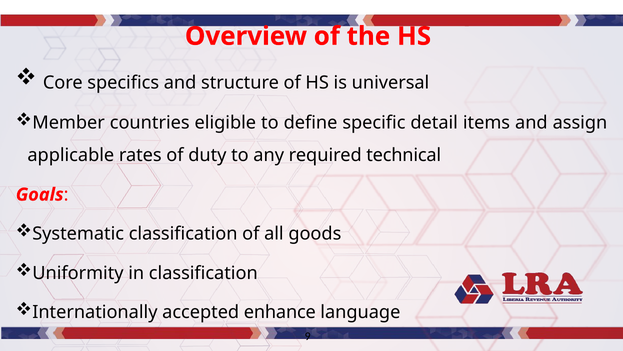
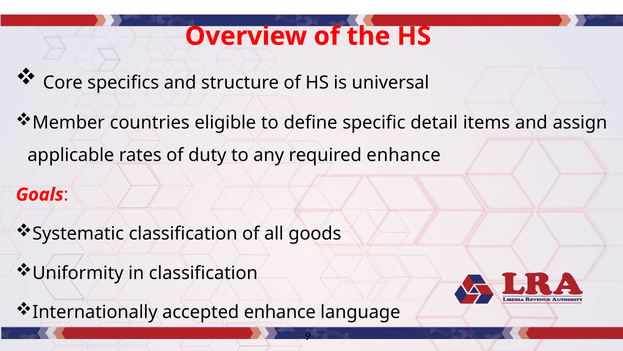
required technical: technical -> enhance (404, 155)
